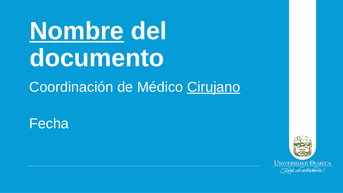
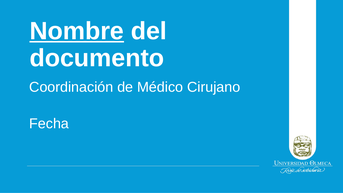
Cirujano underline: present -> none (214, 87)
